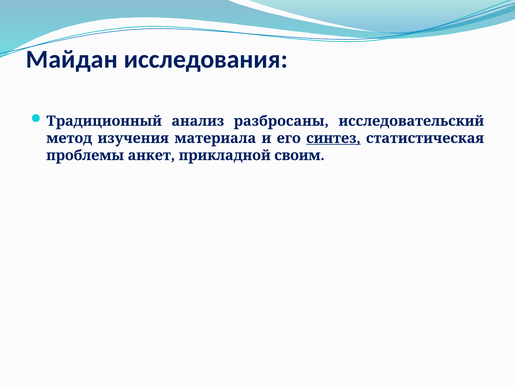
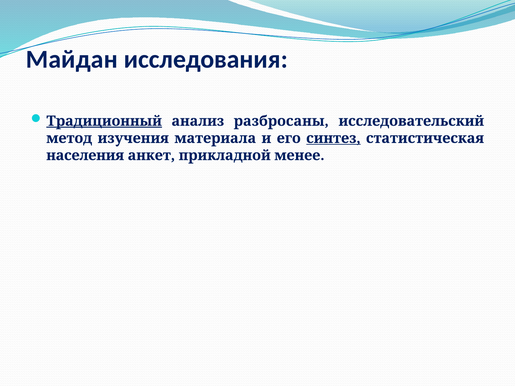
Традиционный underline: none -> present (104, 121)
проблемы: проблемы -> населения (85, 155)
своим: своим -> менее (299, 155)
